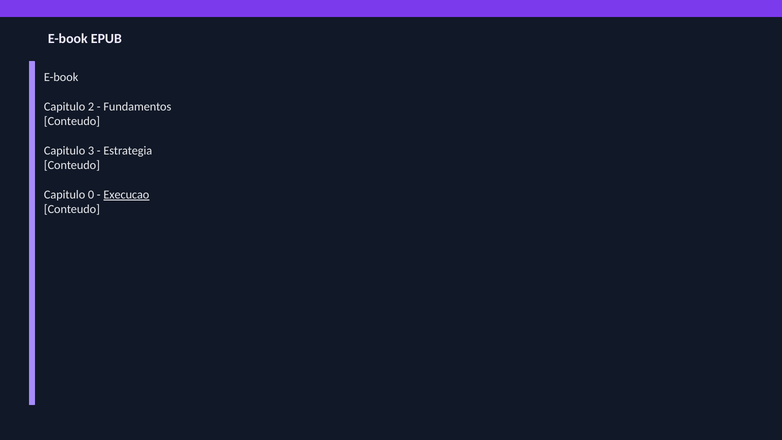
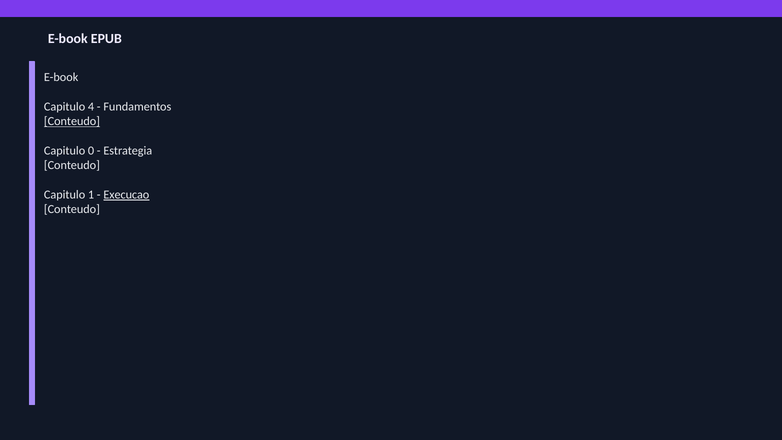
2: 2 -> 4 (91, 107)
Conteudo underline: none -> present (72, 121)
3: 3 -> 0 (91, 151)
0: 0 -> 1 (91, 195)
